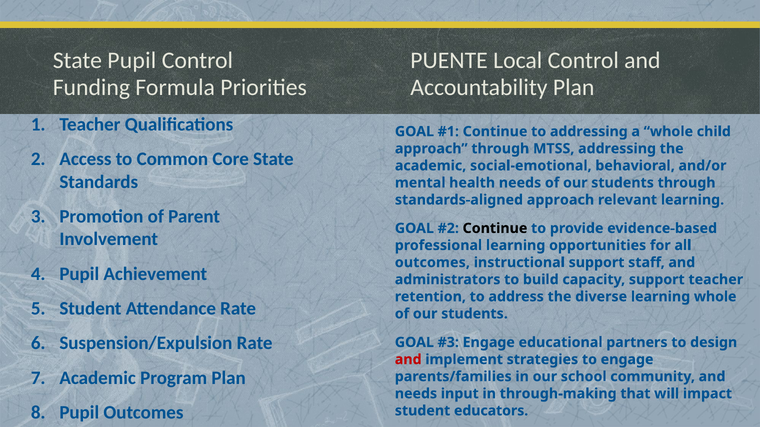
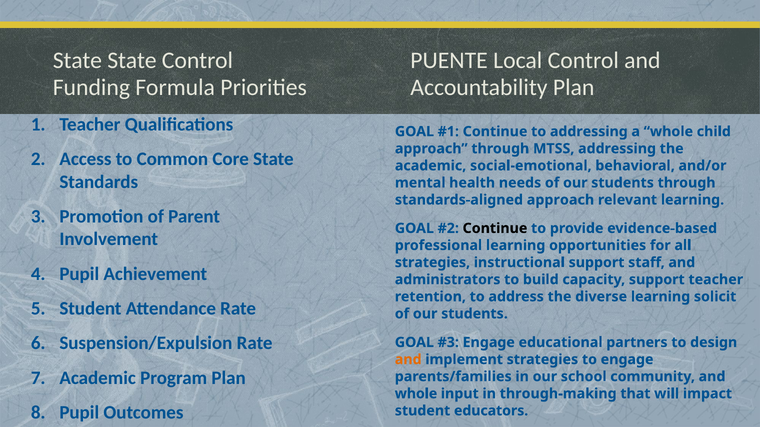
State Pupil: Pupil -> State (132, 60)
outcomes: outcomes -> strategies (432, 263)
learning whole: whole -> solicit (715, 297)
and colour: red -> orange (408, 360)
needs: needs -> whole (416, 394)
